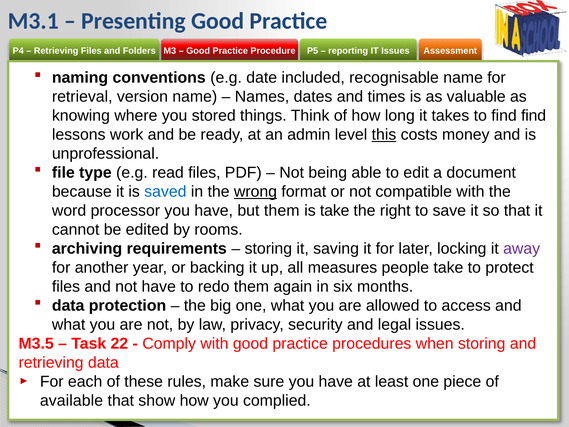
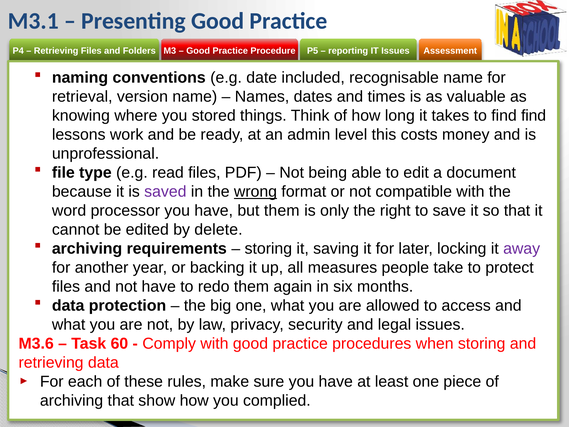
this underline: present -> none (384, 135)
saved colour: blue -> purple (165, 192)
is take: take -> only (335, 211)
rooms: rooms -> delete (218, 229)
M3.5: M3.5 -> M3.6 (36, 343)
22: 22 -> 60 (119, 343)
available: available -> archiving (72, 400)
